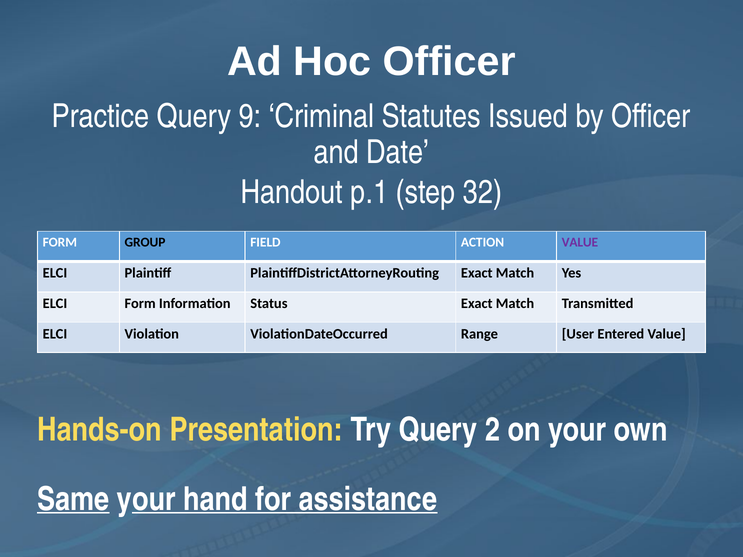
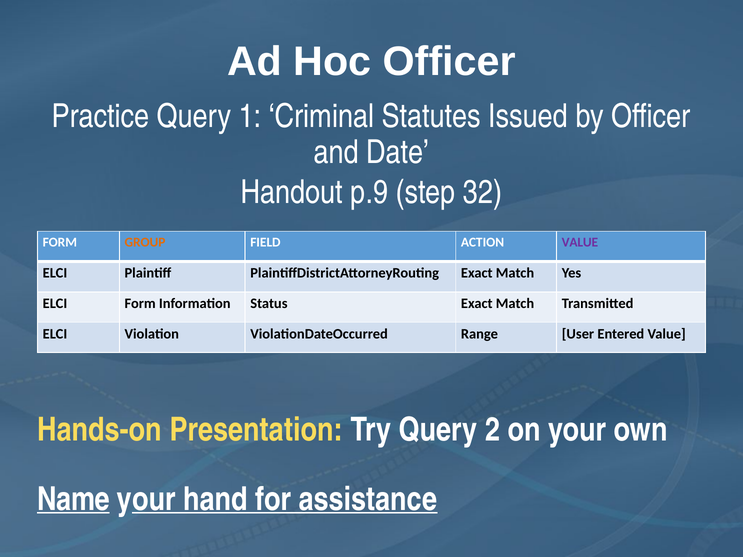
9: 9 -> 1 (250, 117)
p.1: p.1 -> p.9 (369, 192)
GROUP colour: black -> orange (145, 242)
Same: Same -> Name (74, 500)
